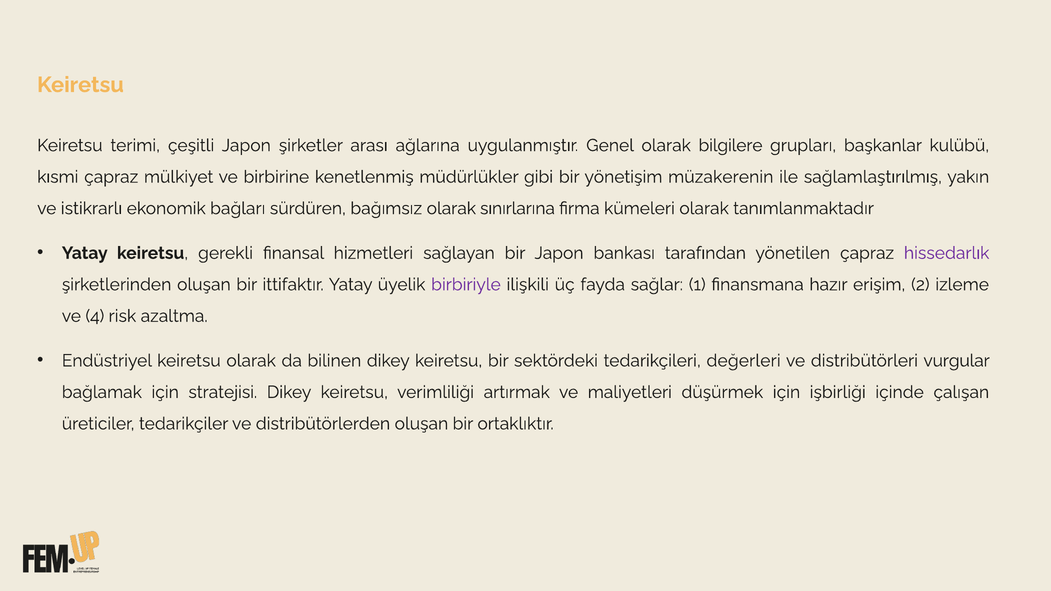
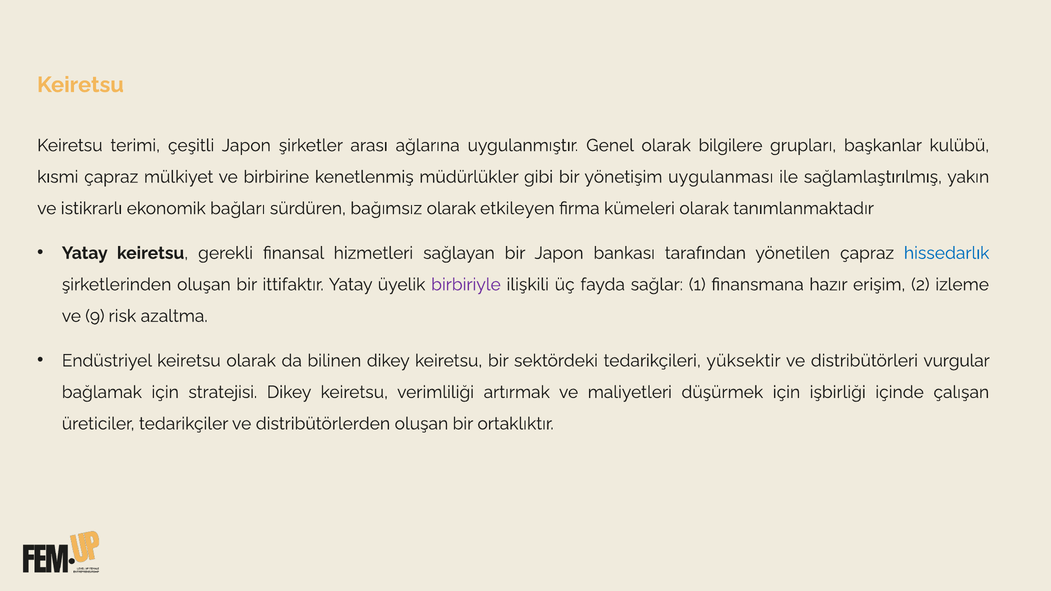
müzakerenin: müzakerenin -> uygulanması (721, 177)
sınırlarına: sınırlarına -> etkileyen (517, 208)
hissedarlık colour: purple -> blue (947, 253)
4: 4 -> 9 (95, 316)
değerleri: değerleri -> yüksektir (744, 361)
